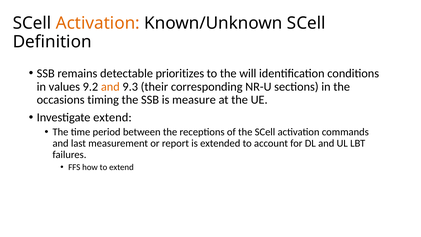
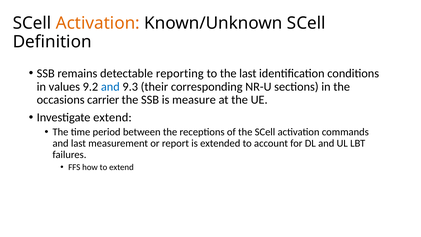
prioritizes: prioritizes -> reporting (180, 73)
the will: will -> last (248, 73)
and colour: orange -> blue (110, 87)
timing: timing -> carrier (103, 100)
